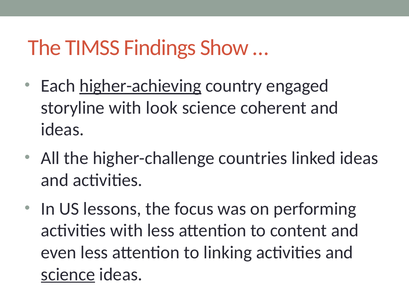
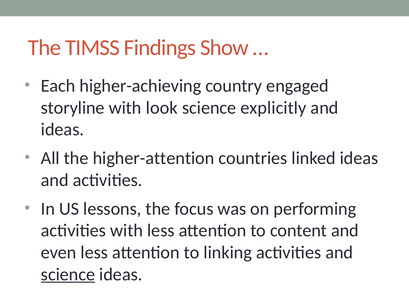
higher-achieving underline: present -> none (140, 86)
coherent: coherent -> explicitly (273, 108)
higher-challenge: higher-challenge -> higher-attention (154, 158)
